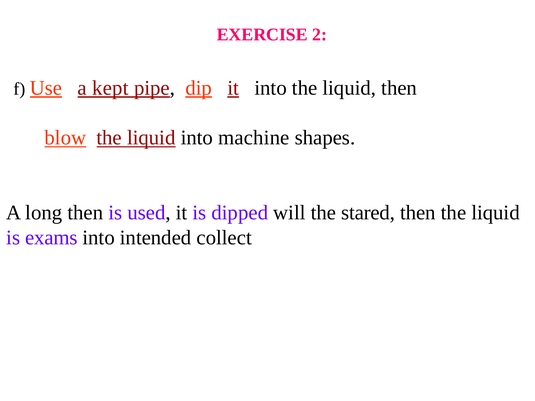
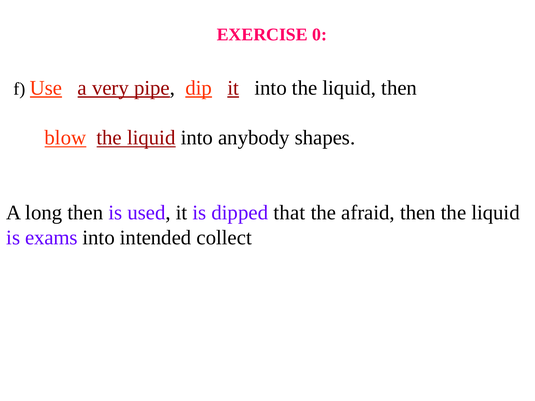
2: 2 -> 0 (320, 35)
kept: kept -> very (110, 88)
machine: machine -> anybody (254, 138)
will: will -> that (289, 213)
stared: stared -> afraid (368, 213)
